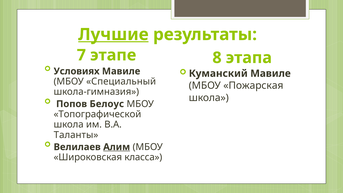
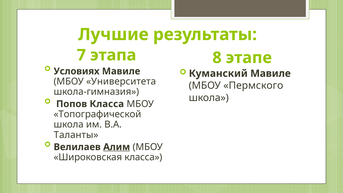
Лучшие underline: present -> none (113, 34)
этапе: этапе -> этапа (113, 55)
этапа: этапа -> этапе (249, 58)
Специальный: Специальный -> Университета (121, 82)
Пожарская: Пожарская -> Пермского (253, 86)
Попов Белоус: Белоус -> Класса (107, 104)
